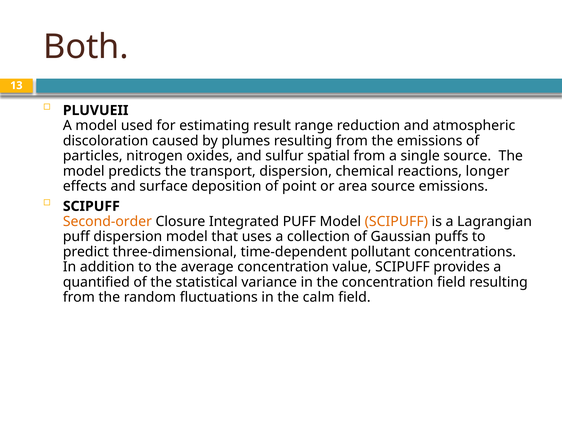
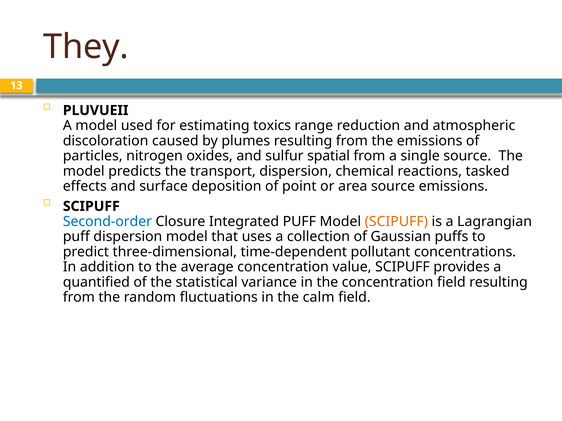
Both: Both -> They (86, 47)
result: result -> toxics (272, 126)
longer: longer -> tasked (488, 171)
Second-order colour: orange -> blue (107, 222)
